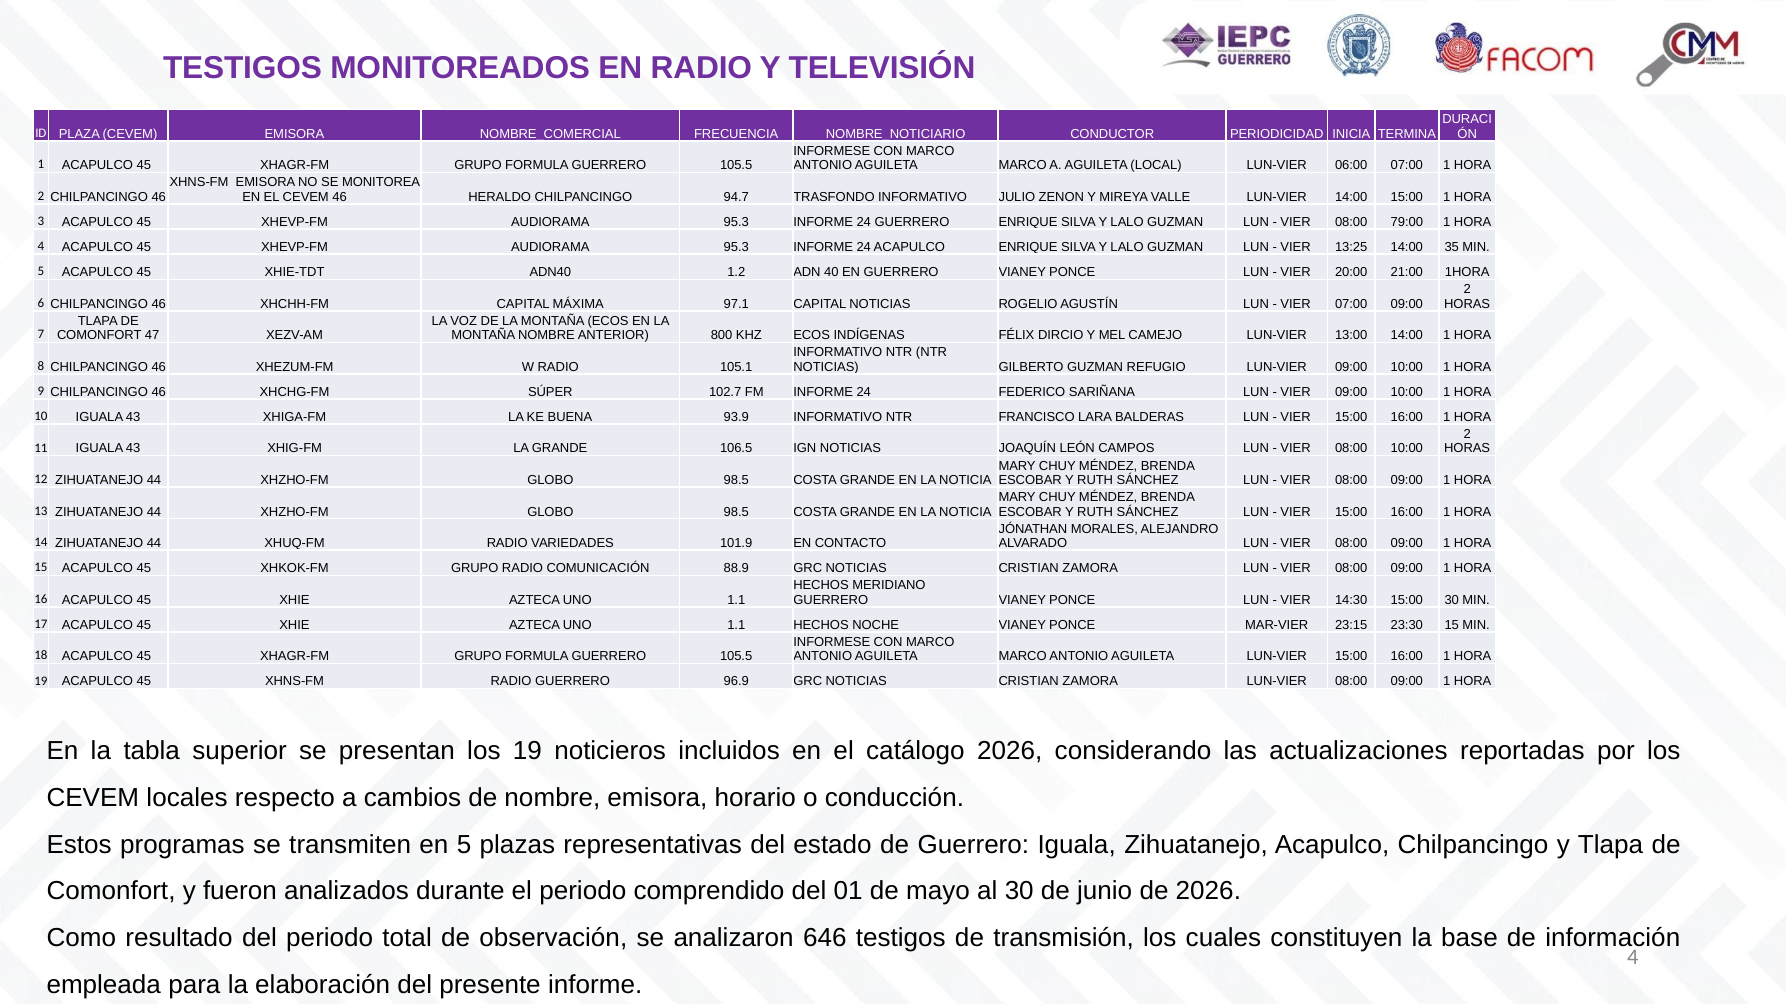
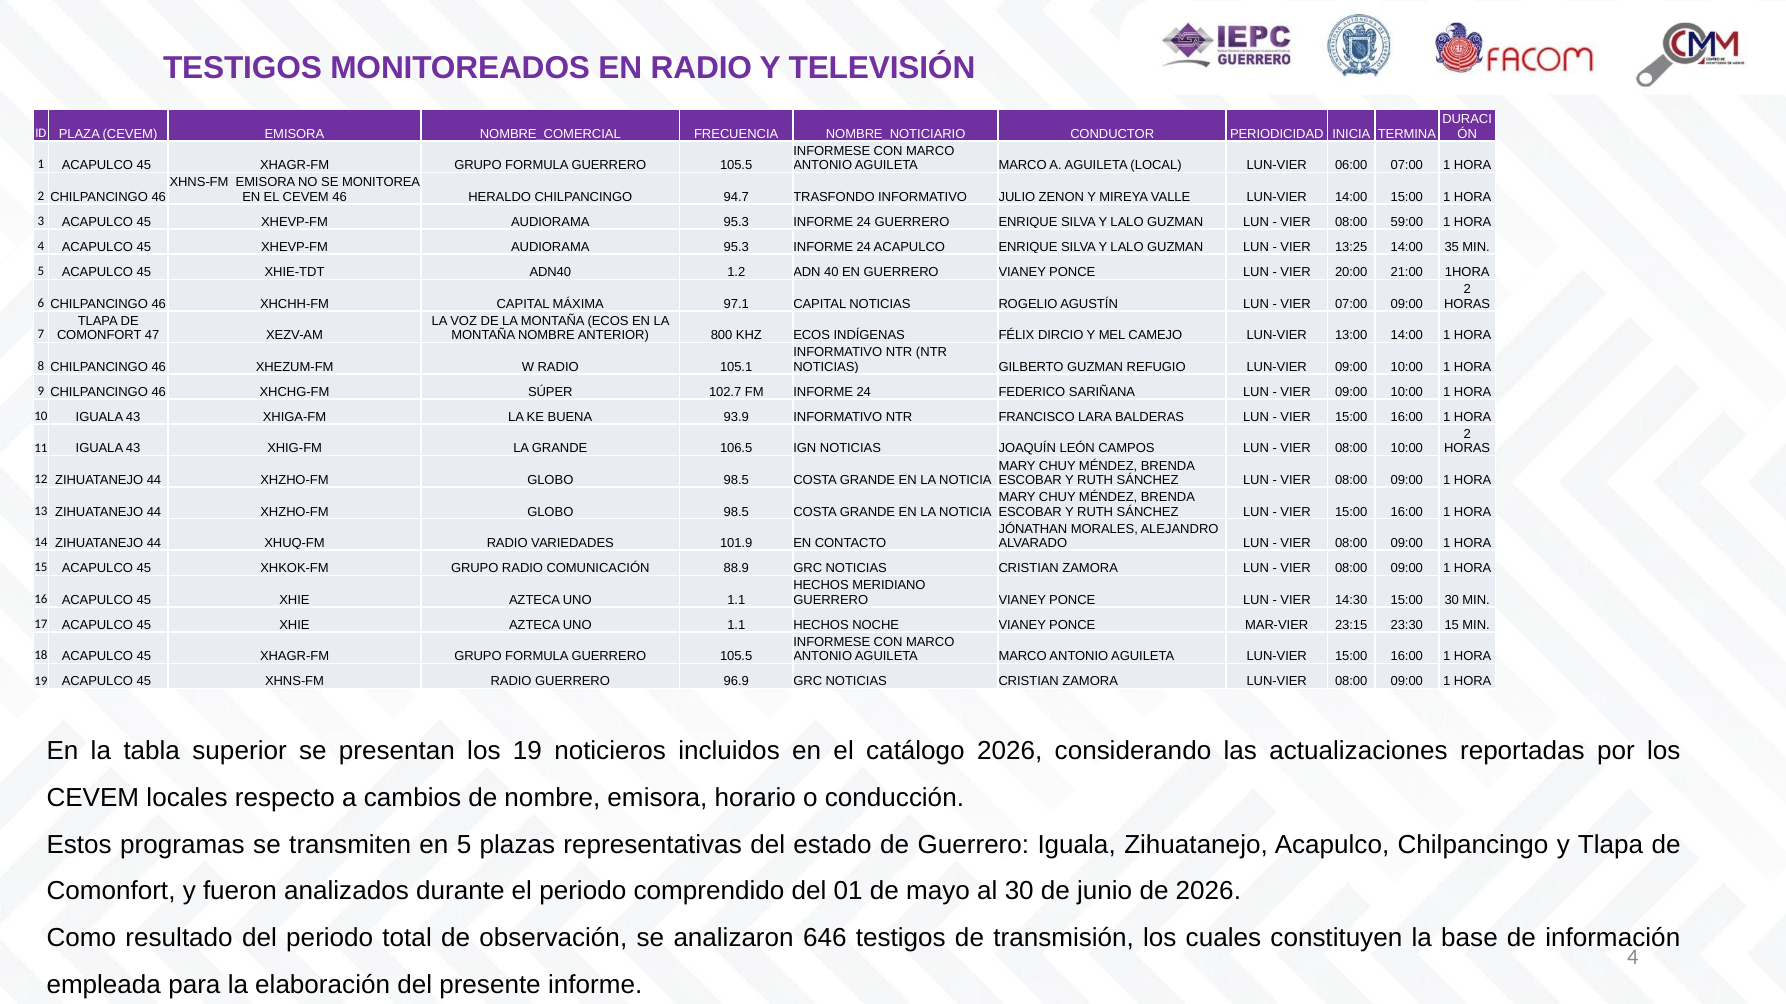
79:00: 79:00 -> 59:00 (1407, 222)
